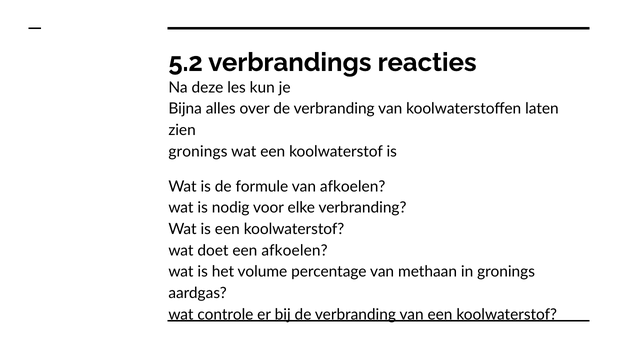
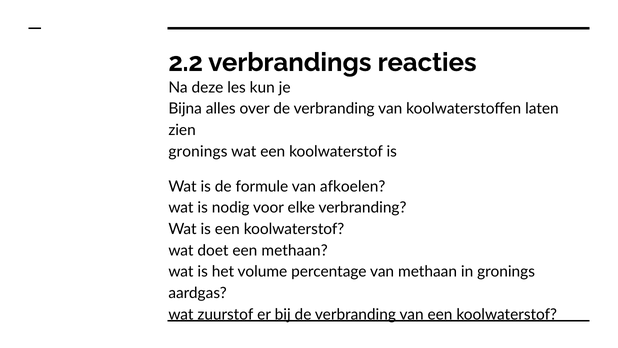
5.2: 5.2 -> 2.2 (186, 62)
een afkoelen: afkoelen -> methaan (295, 250)
controle: controle -> zuurstof (225, 314)
